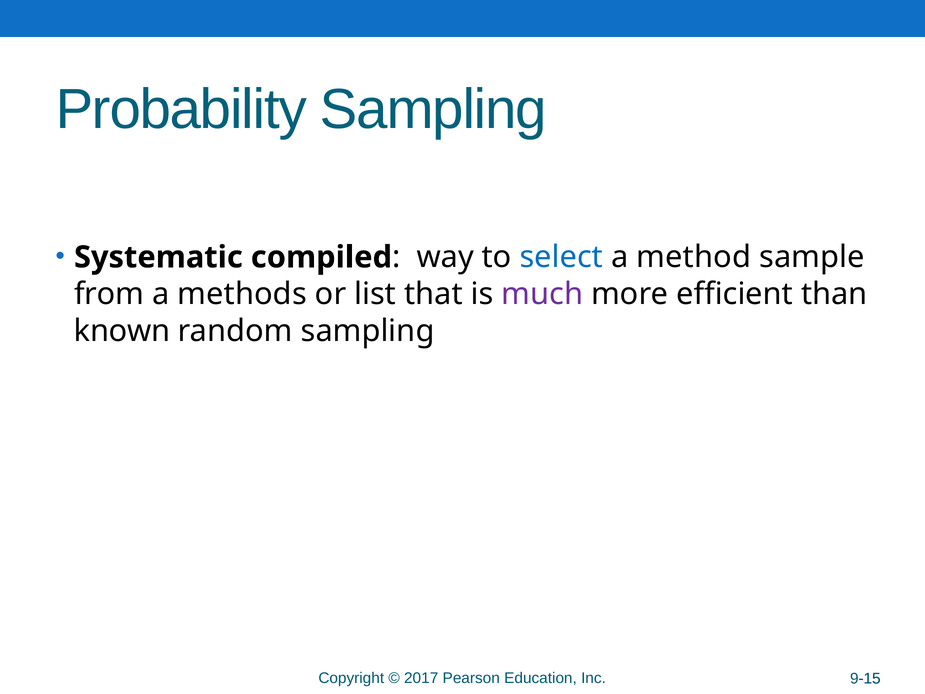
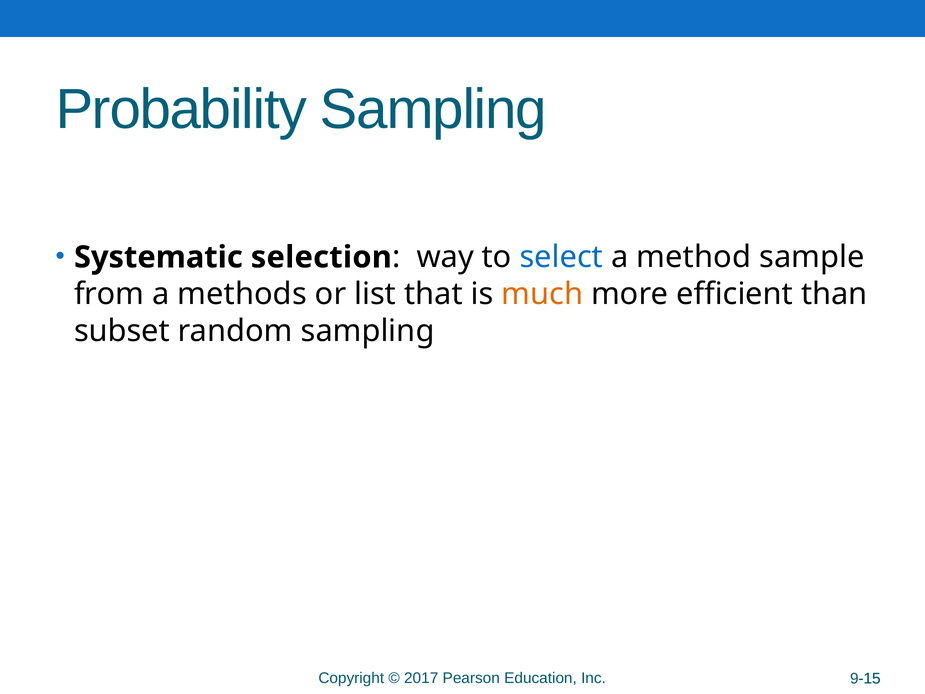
compiled: compiled -> selection (321, 257)
much colour: purple -> orange (542, 294)
known: known -> subset (122, 331)
